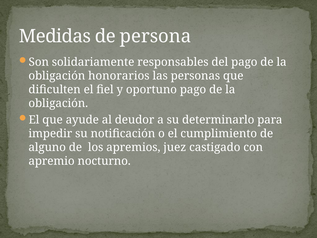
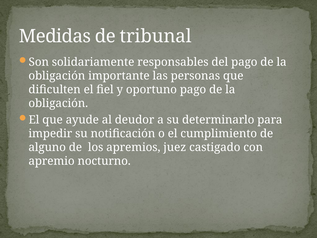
persona: persona -> tribunal (156, 36)
honorarios: honorarios -> importante (119, 76)
